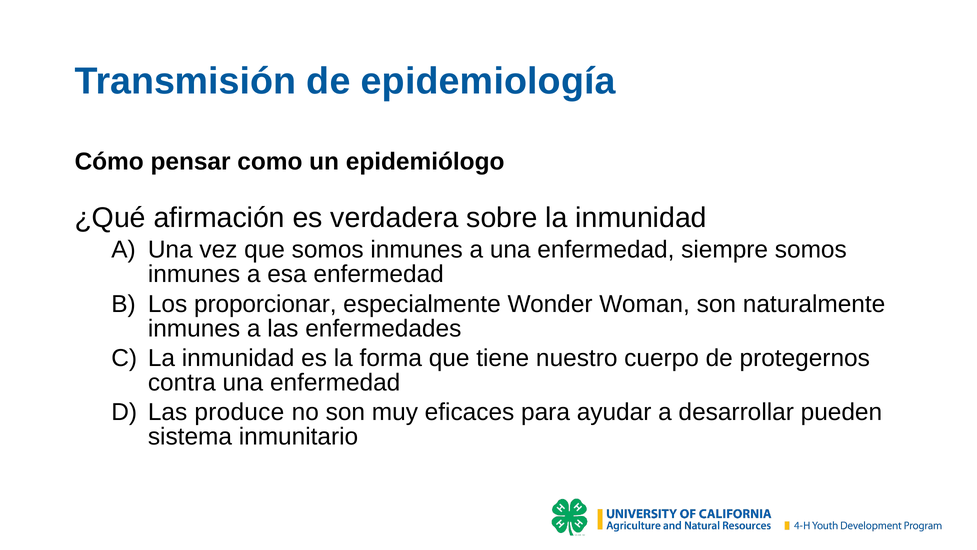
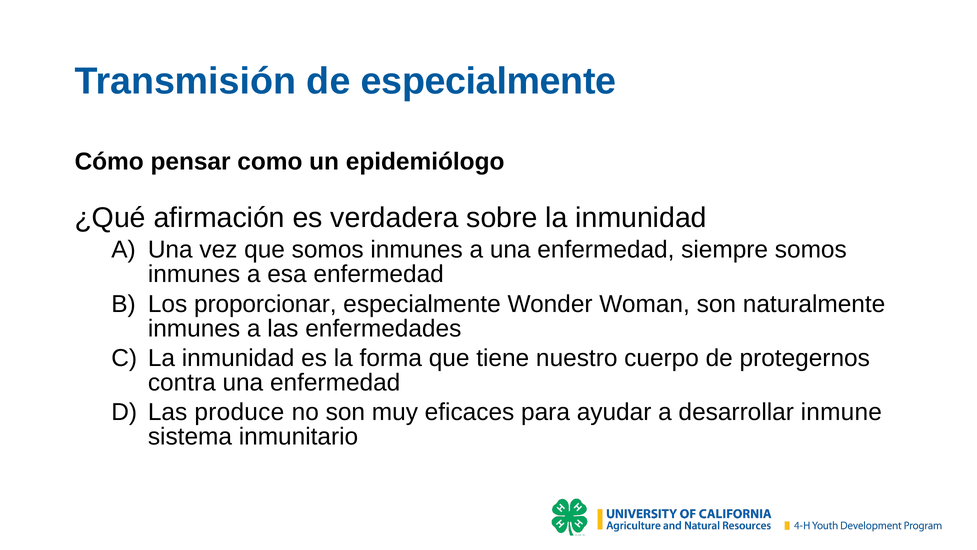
de epidemiología: epidemiología -> especialmente (488, 81)
pueden: pueden -> inmune (841, 412)
